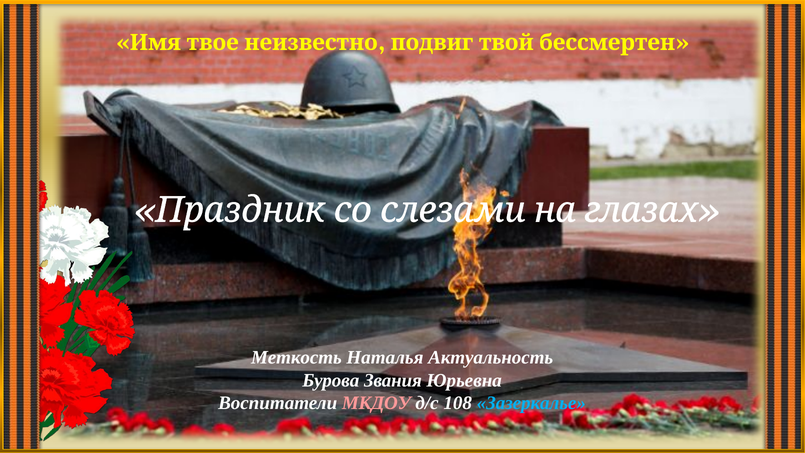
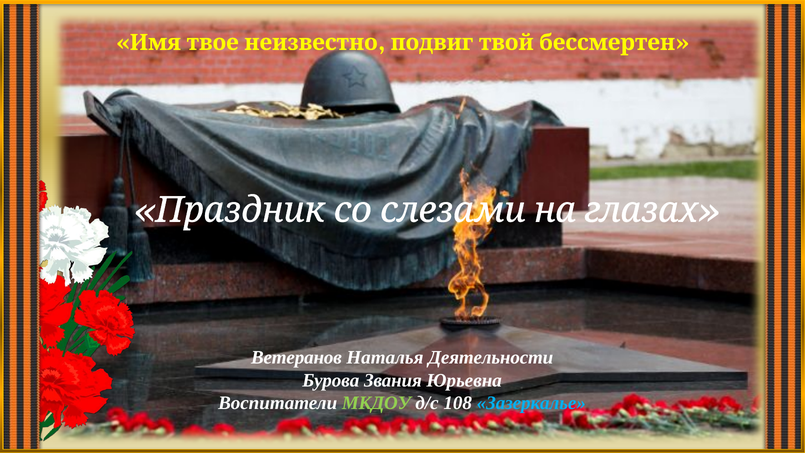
Меткость: Меткость -> Ветеранов (296, 357)
Актуальность: Актуальность -> Деятельности (491, 357)
МКДОУ colour: pink -> light green (376, 403)
